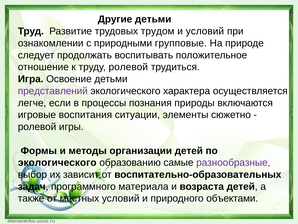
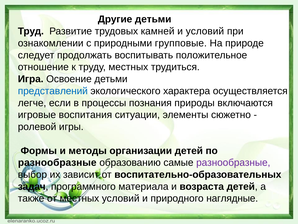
трудом: трудом -> камней (158, 31)
труду ролевой: ролевой -> местных (128, 67)
представлений colour: purple -> blue (53, 91)
экологического: экологического -> разнообразные (57, 162)
объектами: объектами -> наглядные (232, 198)
